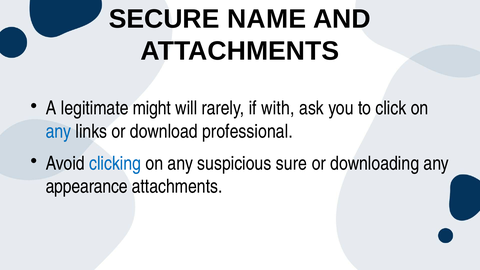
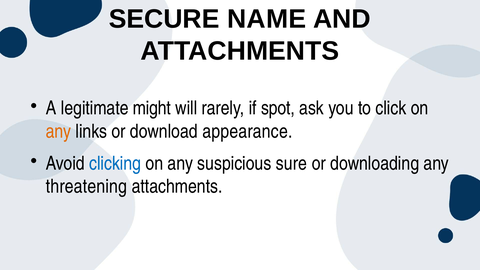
with: with -> spot (278, 108)
any colour: blue -> orange (59, 132)
professional: professional -> appearance (247, 132)
appearance: appearance -> threatening (87, 187)
